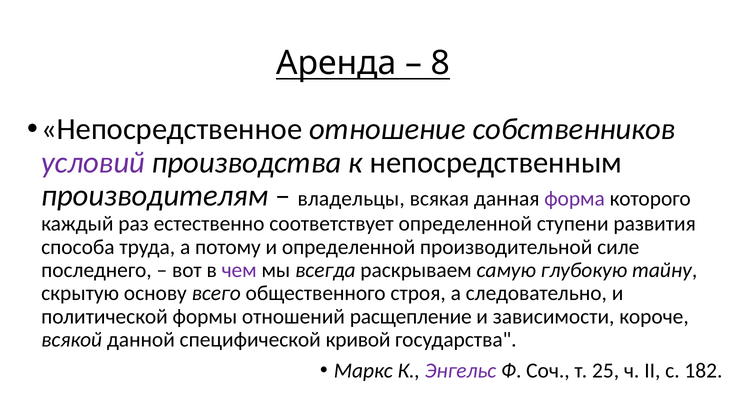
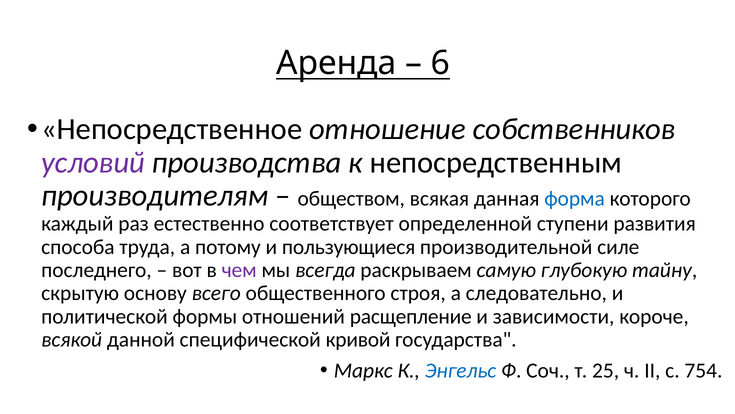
8: 8 -> 6 (440, 63)
владельцы: владельцы -> обществом (351, 198)
форма colour: purple -> blue (575, 198)
и определенной: определенной -> пользующиеся (349, 247)
Энгельс colour: purple -> blue (461, 370)
182: 182 -> 754 (703, 370)
